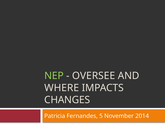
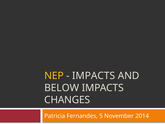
NEP colour: light green -> yellow (54, 76)
OVERSEE: OVERSEE -> IMPACTS (94, 76)
WHERE: WHERE -> BELOW (62, 88)
